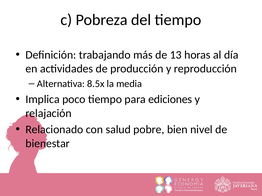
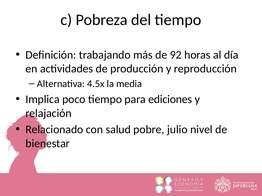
13: 13 -> 92 (176, 55)
8.5x: 8.5x -> 4.5x (96, 84)
bien: bien -> julio (177, 130)
